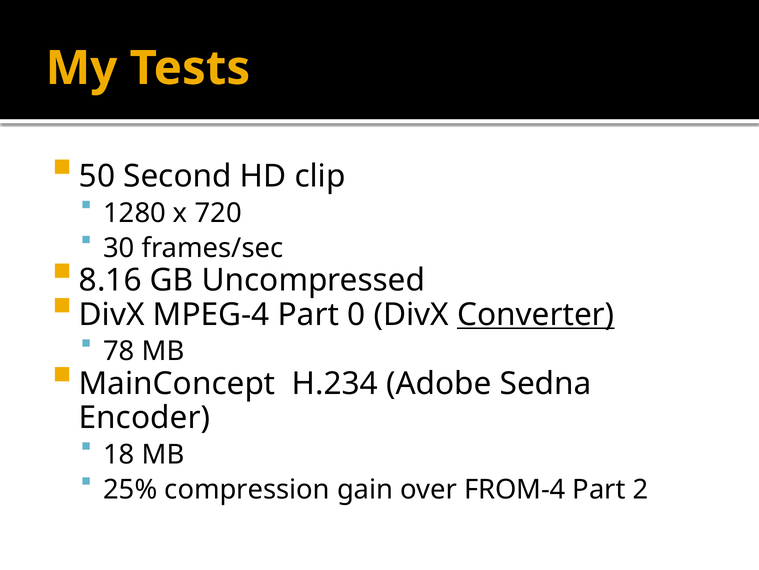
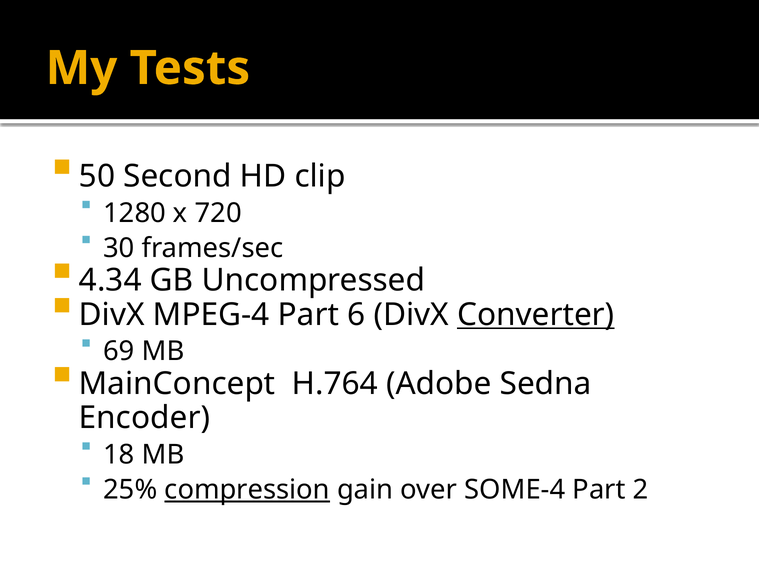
8.16: 8.16 -> 4.34 (110, 280)
0: 0 -> 6 (356, 314)
78: 78 -> 69 (119, 351)
H.234: H.234 -> H.764 (335, 383)
compression underline: none -> present (247, 489)
FROM-4: FROM-4 -> SOME-4 (515, 489)
